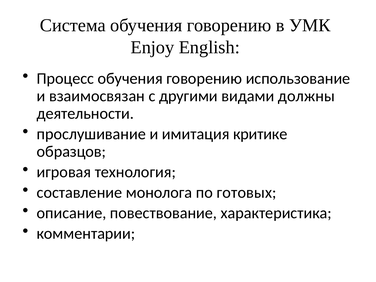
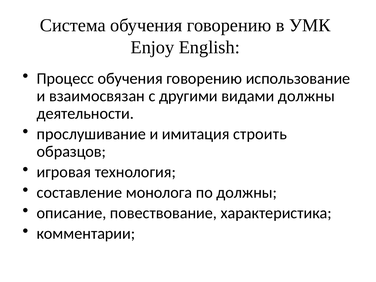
критике: критике -> строить (260, 134)
по готовых: готовых -> должны (247, 193)
